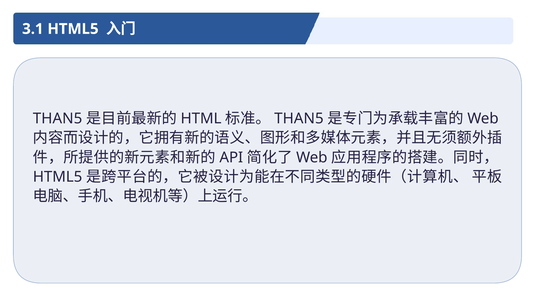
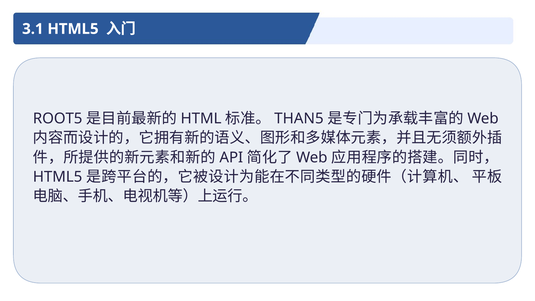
THAN5: THAN5 -> ROOT5 (58, 119)
